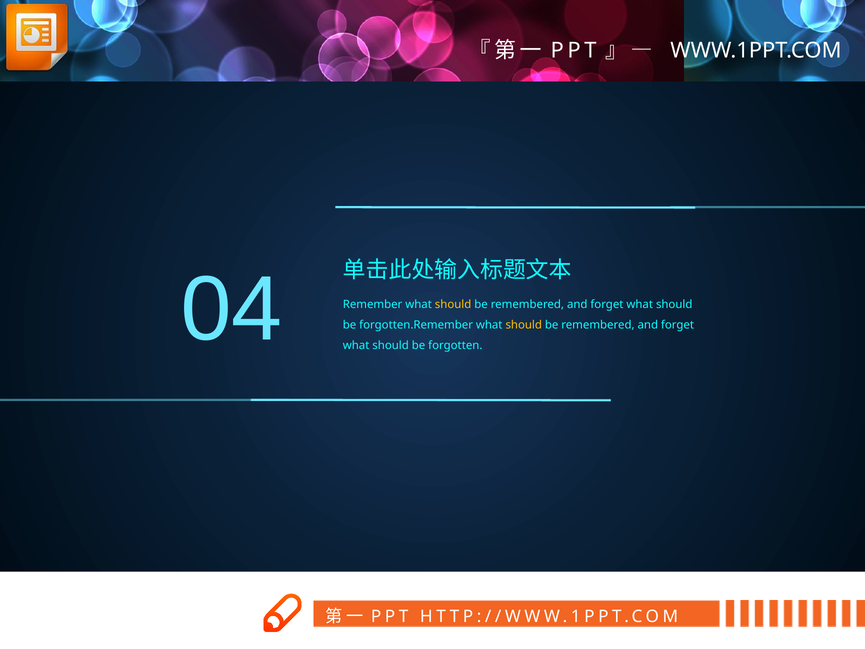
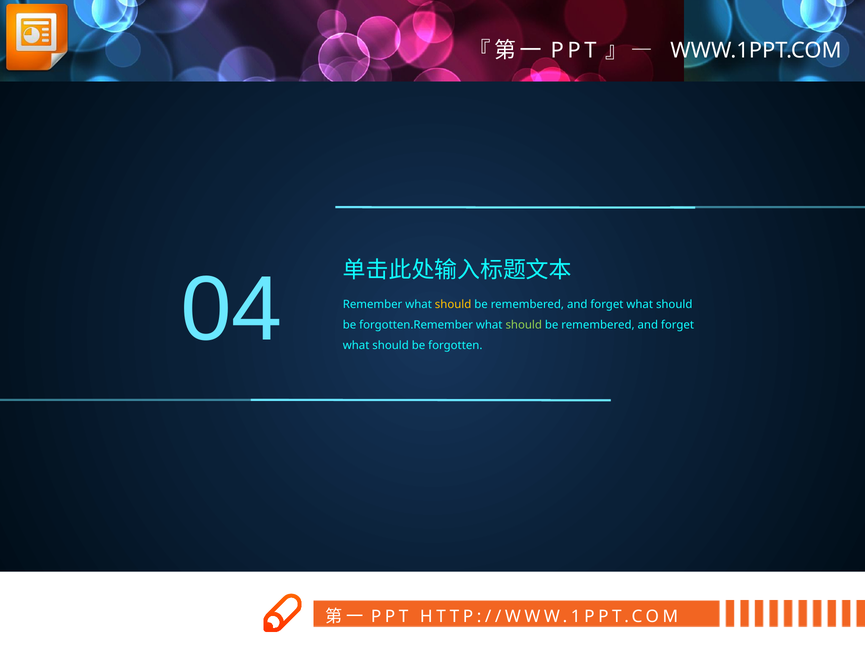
should colour: yellow -> light green (524, 325)
